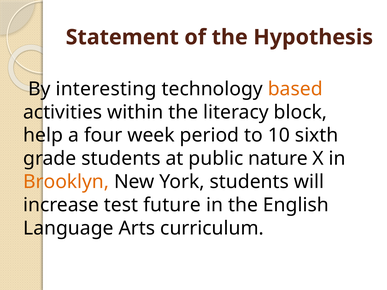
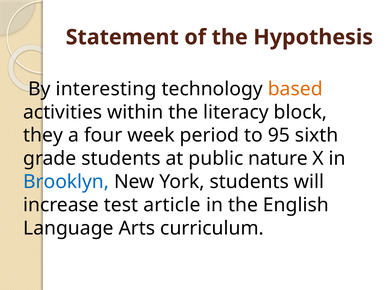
help: help -> they (43, 135)
10: 10 -> 95 (279, 135)
Brooklyn colour: orange -> blue (66, 182)
future: future -> article (172, 205)
